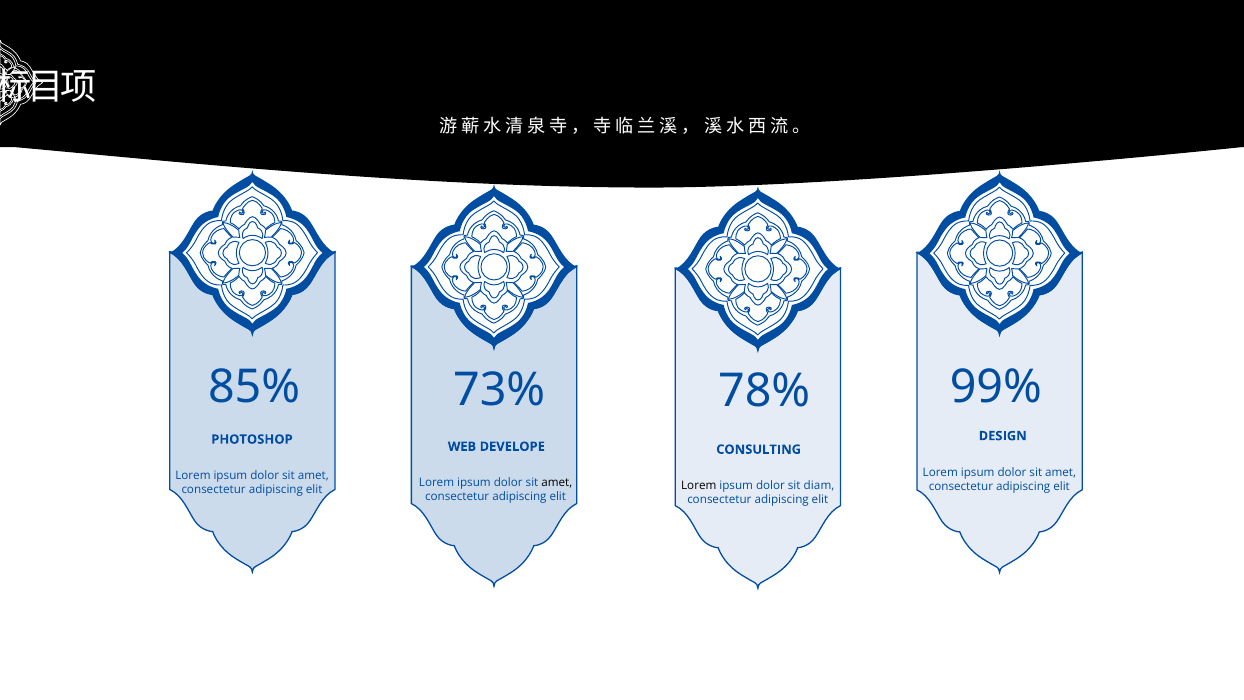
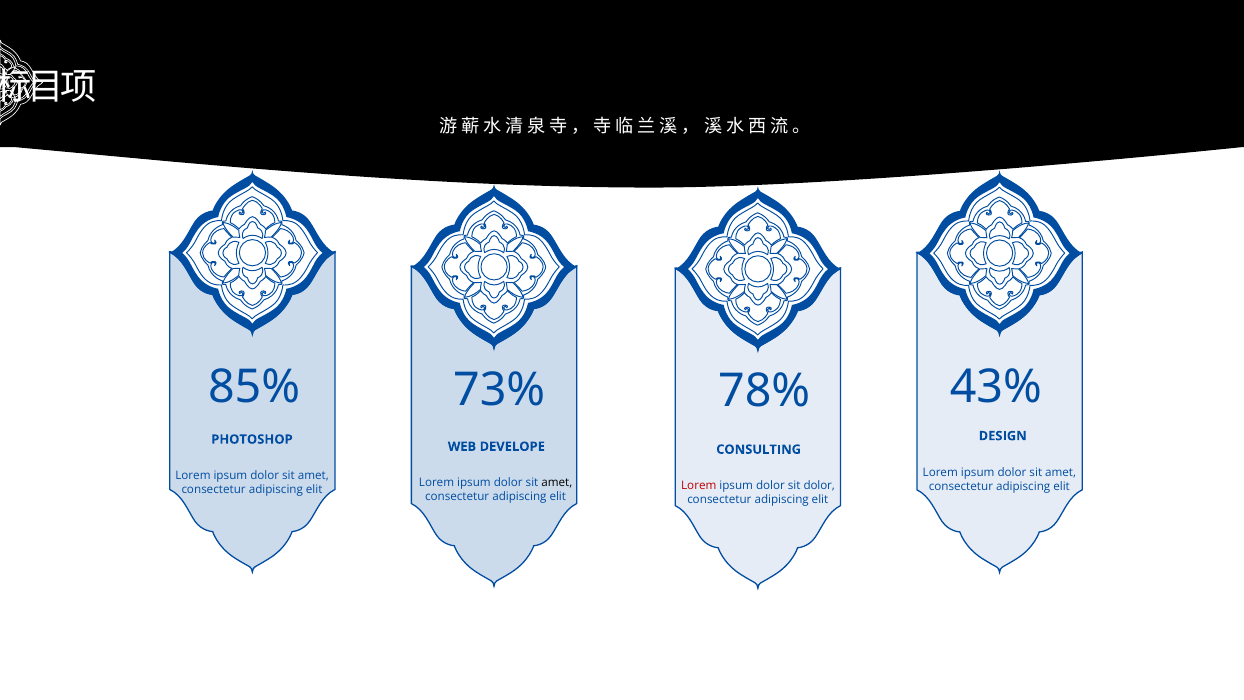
99%: 99% -> 43% (996, 387)
Lorem colour: black -> red (699, 486)
sit diam: diam -> dolor (819, 486)
